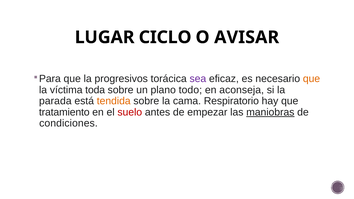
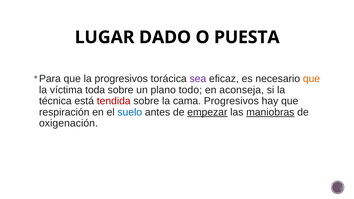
CICLO: CICLO -> DADO (165, 37)
AVISAR: AVISAR -> PUESTA (247, 37)
parada: parada -> técnica (55, 101)
tendida colour: orange -> red (114, 101)
cama Respiratorio: Respiratorio -> Progresivos (231, 101)
tratamiento: tratamiento -> respiración (64, 112)
suelo colour: red -> blue (130, 112)
empezar underline: none -> present (207, 112)
condiciones: condiciones -> oxigenación (68, 123)
